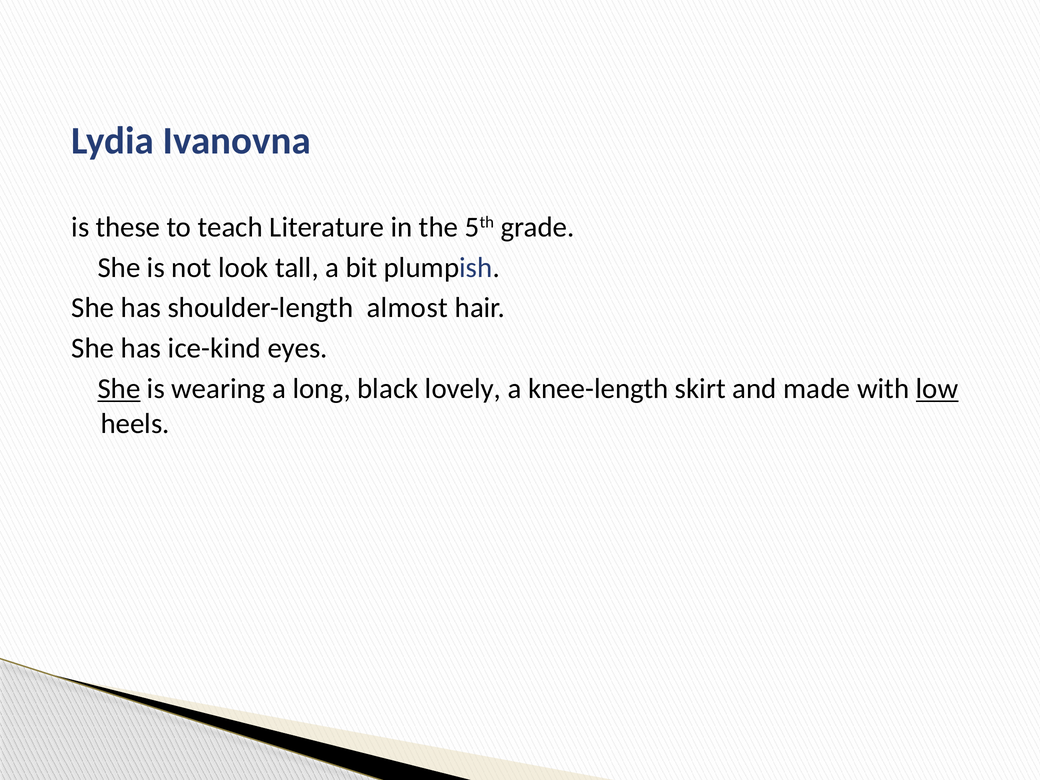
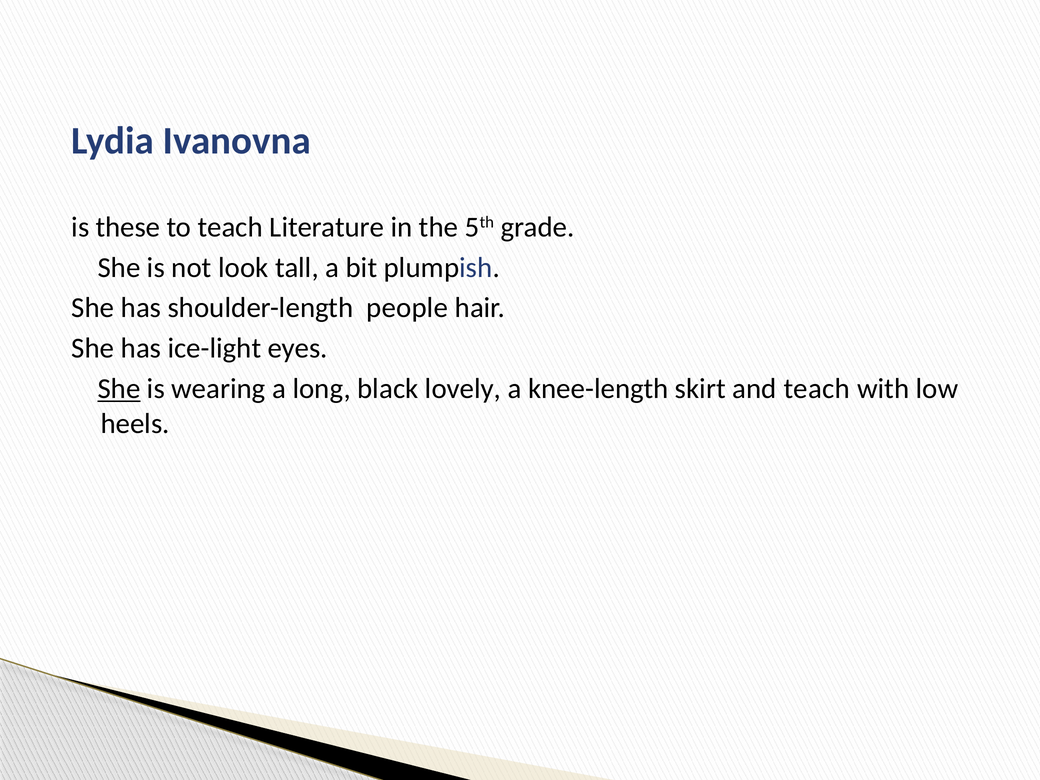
almost: almost -> people (407, 308)
ice-kind: ice-kind -> ice-light (214, 348)
and made: made -> teach (817, 389)
low underline: present -> none (937, 389)
